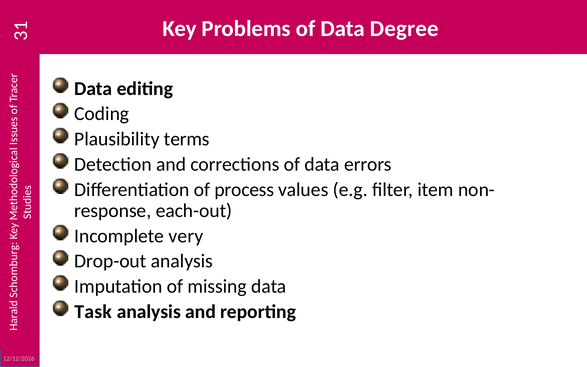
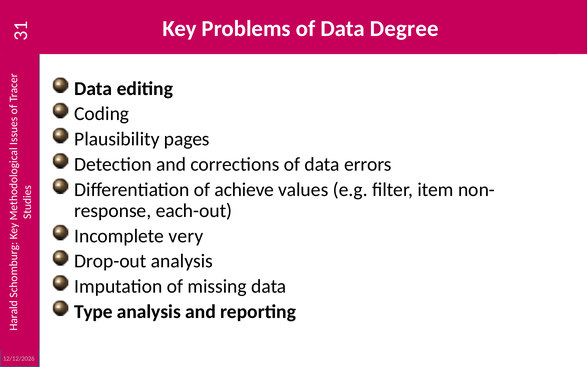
terms: terms -> pages (187, 139)
process: process -> achieve (244, 189)
Task: Task -> Type (93, 312)
